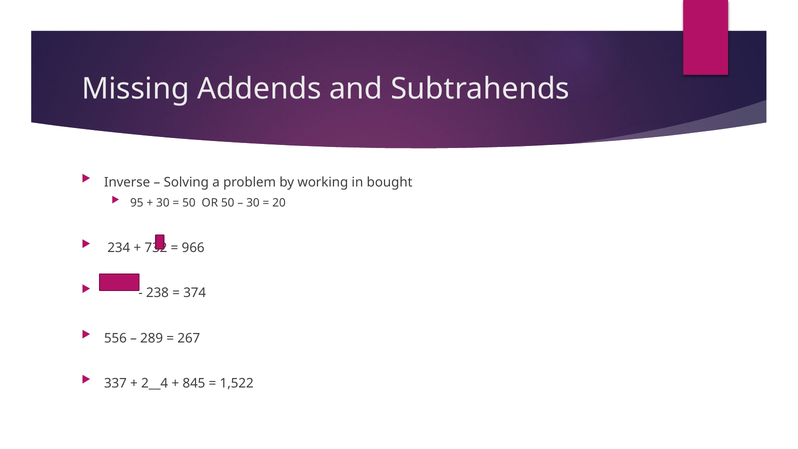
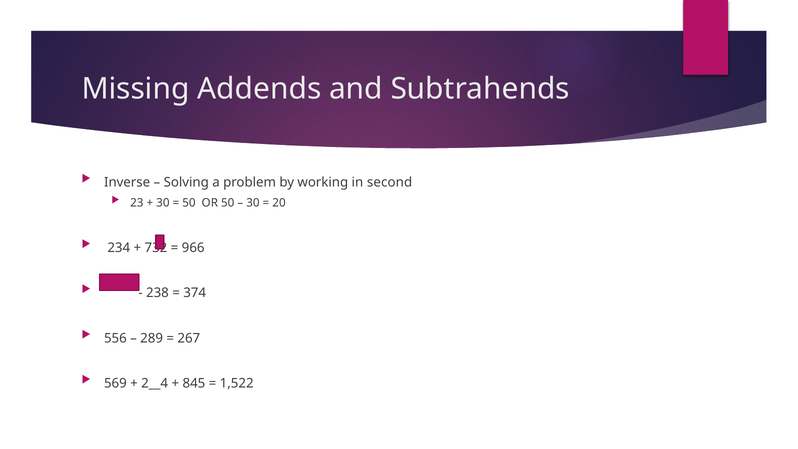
bought: bought -> second (390, 182)
95: 95 -> 23 (137, 203)
337: 337 -> 569 (115, 383)
